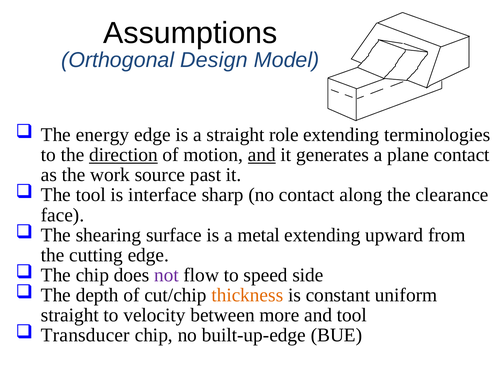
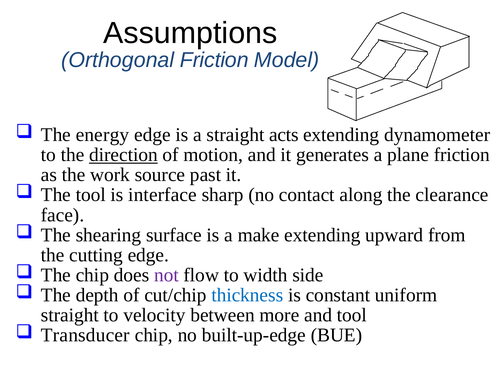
Orthogonal Design: Design -> Friction (214, 60)
role: role -> acts (284, 135)
terminologies: terminologies -> dynamometer (437, 135)
and underline: present -> none (262, 155)
plane contact: contact -> friction (462, 155)
metal: metal -> make (259, 235)
speed: speed -> width (266, 275)
thickness colour: orange -> blue (247, 295)
